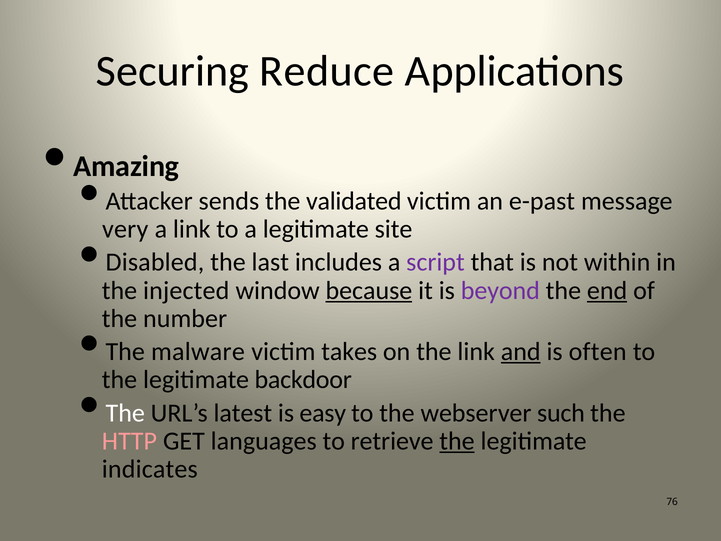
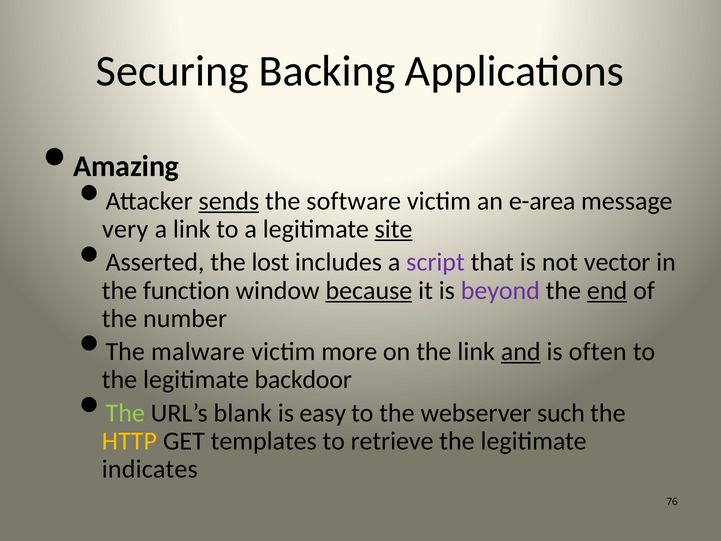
Reduce: Reduce -> Backing (327, 71)
sends underline: none -> present (229, 201)
validated: validated -> software (354, 201)
e-past: e-past -> e-area (542, 201)
site underline: none -> present (394, 229)
Disabled: Disabled -> Asserted (155, 262)
last: last -> lost (270, 262)
within: within -> vector (617, 262)
injected: injected -> function (186, 290)
takes: takes -> more (349, 352)
The colour: white -> light green (125, 413)
latest: latest -> blank (243, 413)
HTTP colour: pink -> yellow (129, 441)
languages: languages -> templates (264, 441)
the underline: present -> none (457, 441)
